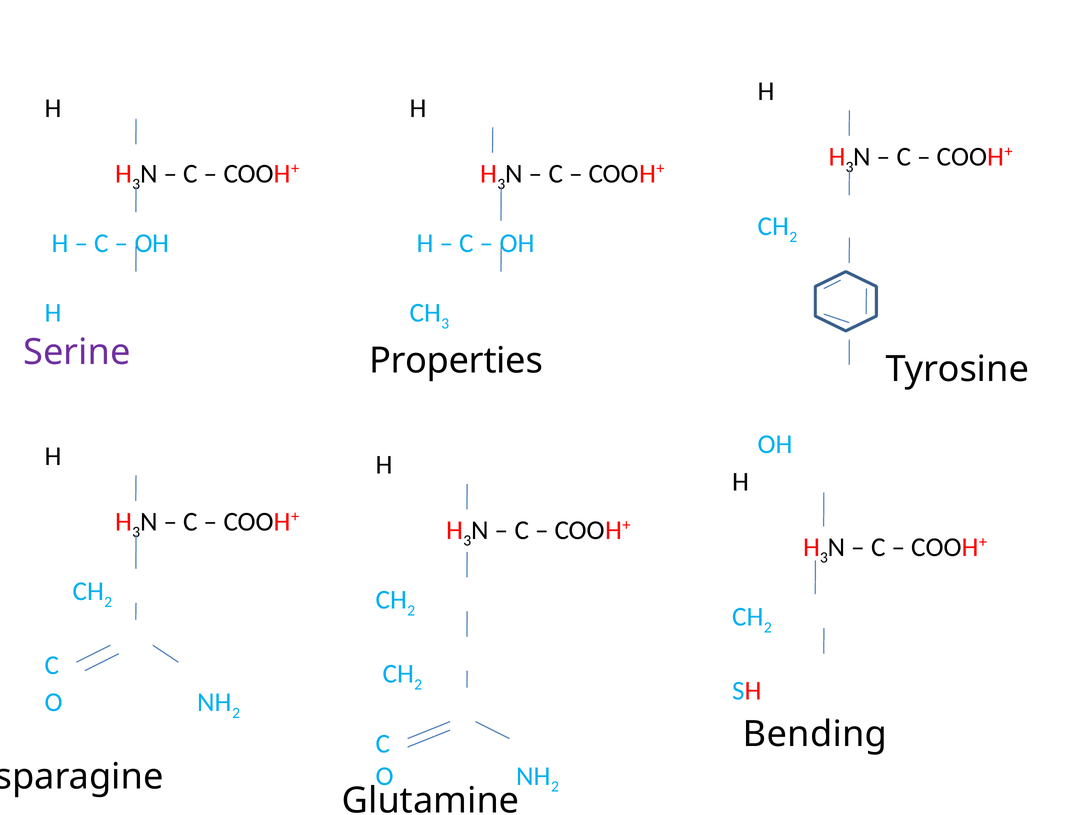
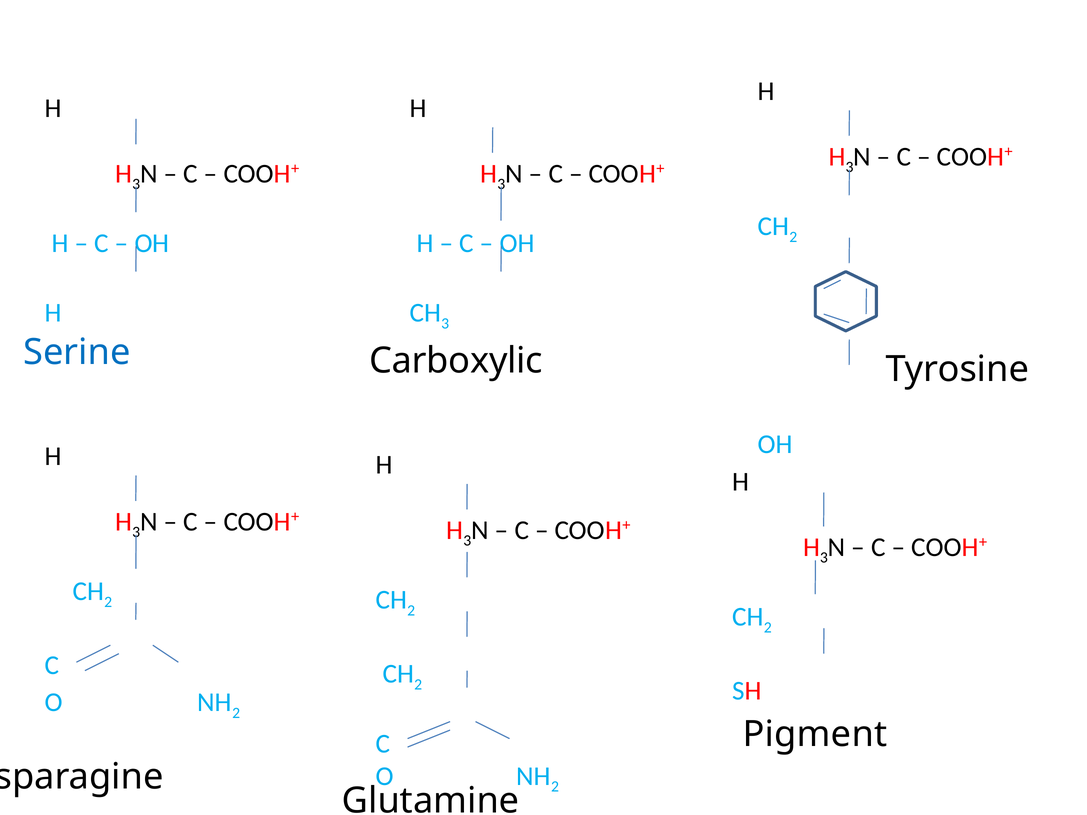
Serine colour: purple -> blue (77, 352)
Properties: Properties -> Carboxylic (456, 361)
Bending: Bending -> Pigment (815, 734)
